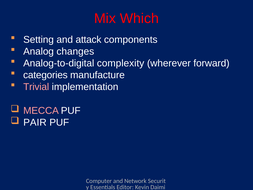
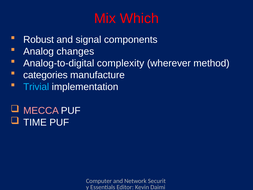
Setting: Setting -> Robust (39, 40)
attack: attack -> signal (88, 40)
forward: forward -> method (211, 63)
Trivial colour: pink -> light blue (36, 87)
PAIR: PAIR -> TIME (35, 122)
